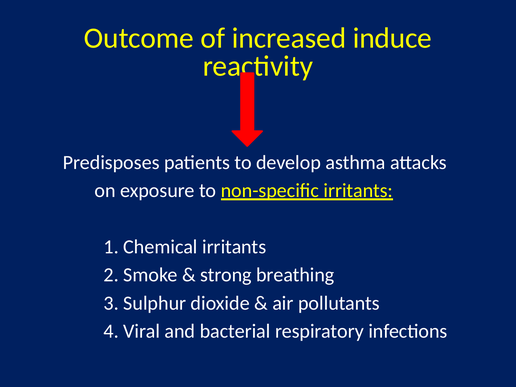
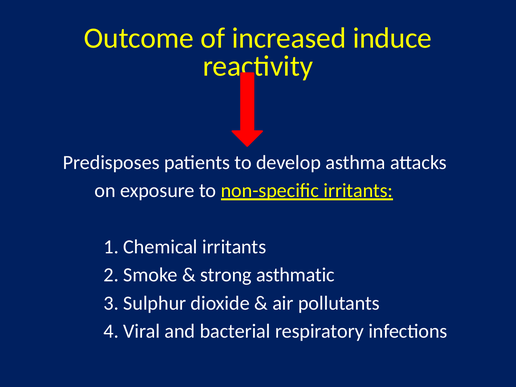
breathing: breathing -> asthmatic (295, 275)
